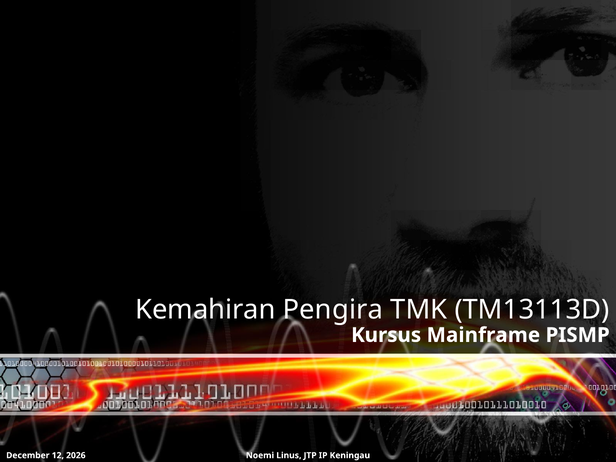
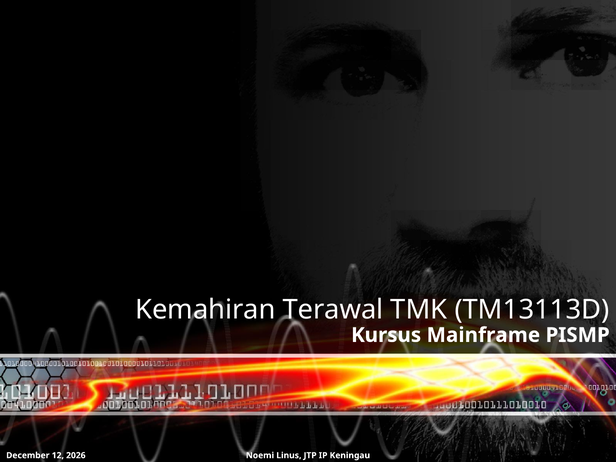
Pengira: Pengira -> Terawal (333, 310)
